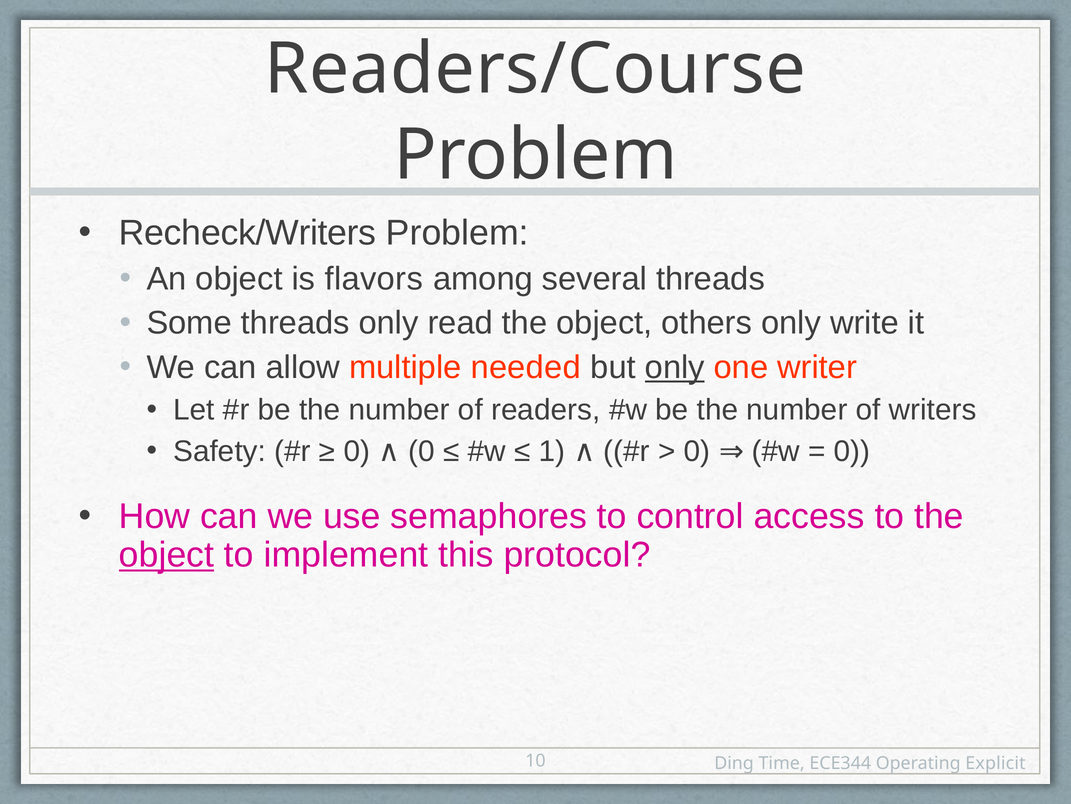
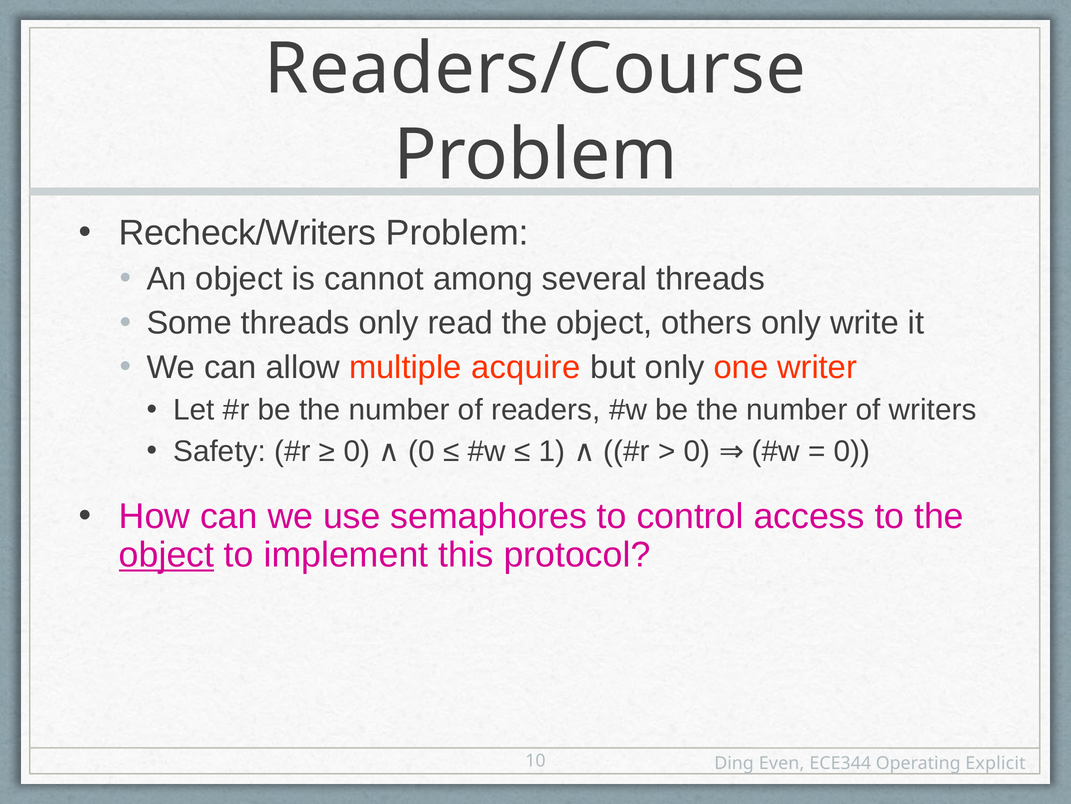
flavors: flavors -> cannot (374, 279)
needed: needed -> acquire (526, 367)
only underline: present -> none (675, 367)
Time: Time -> Even (782, 763)
